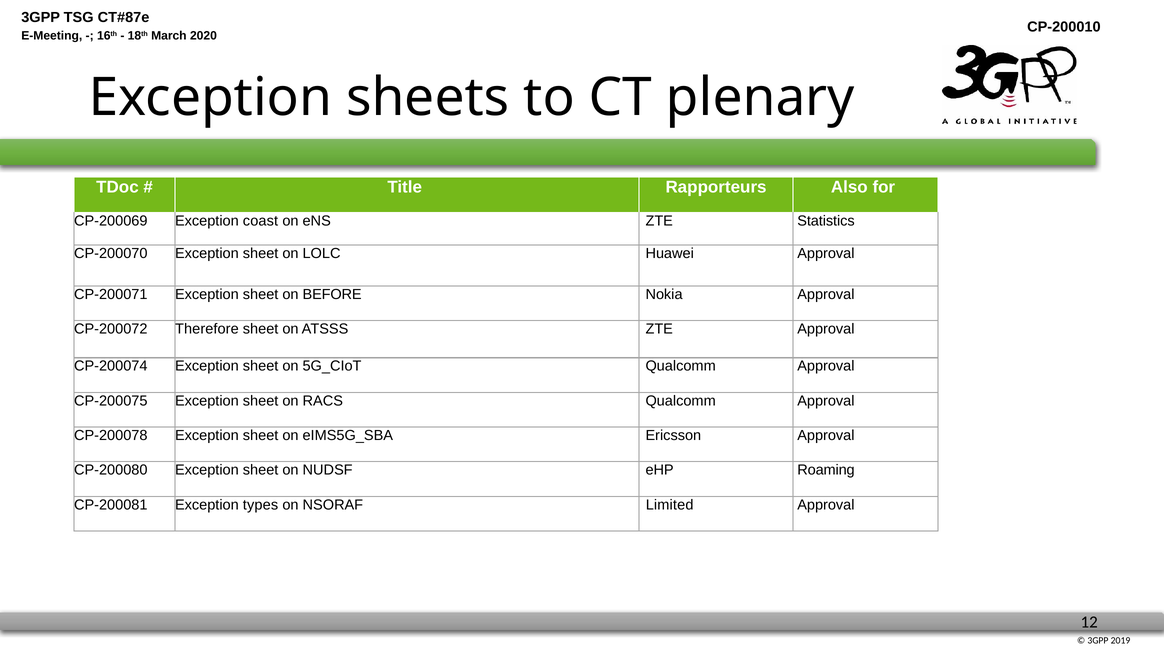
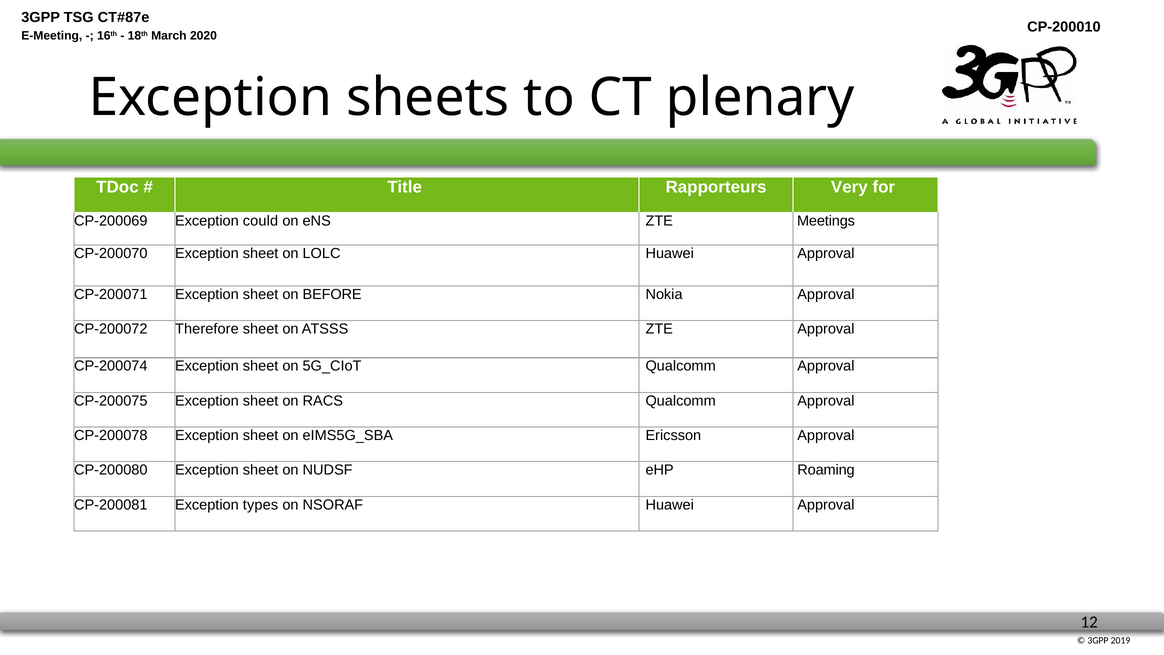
Also: Also -> Very (849, 187)
coast: coast -> could (260, 221)
Statistics: Statistics -> Meetings (826, 221)
NSORAF Limited: Limited -> Huawei (670, 505)
